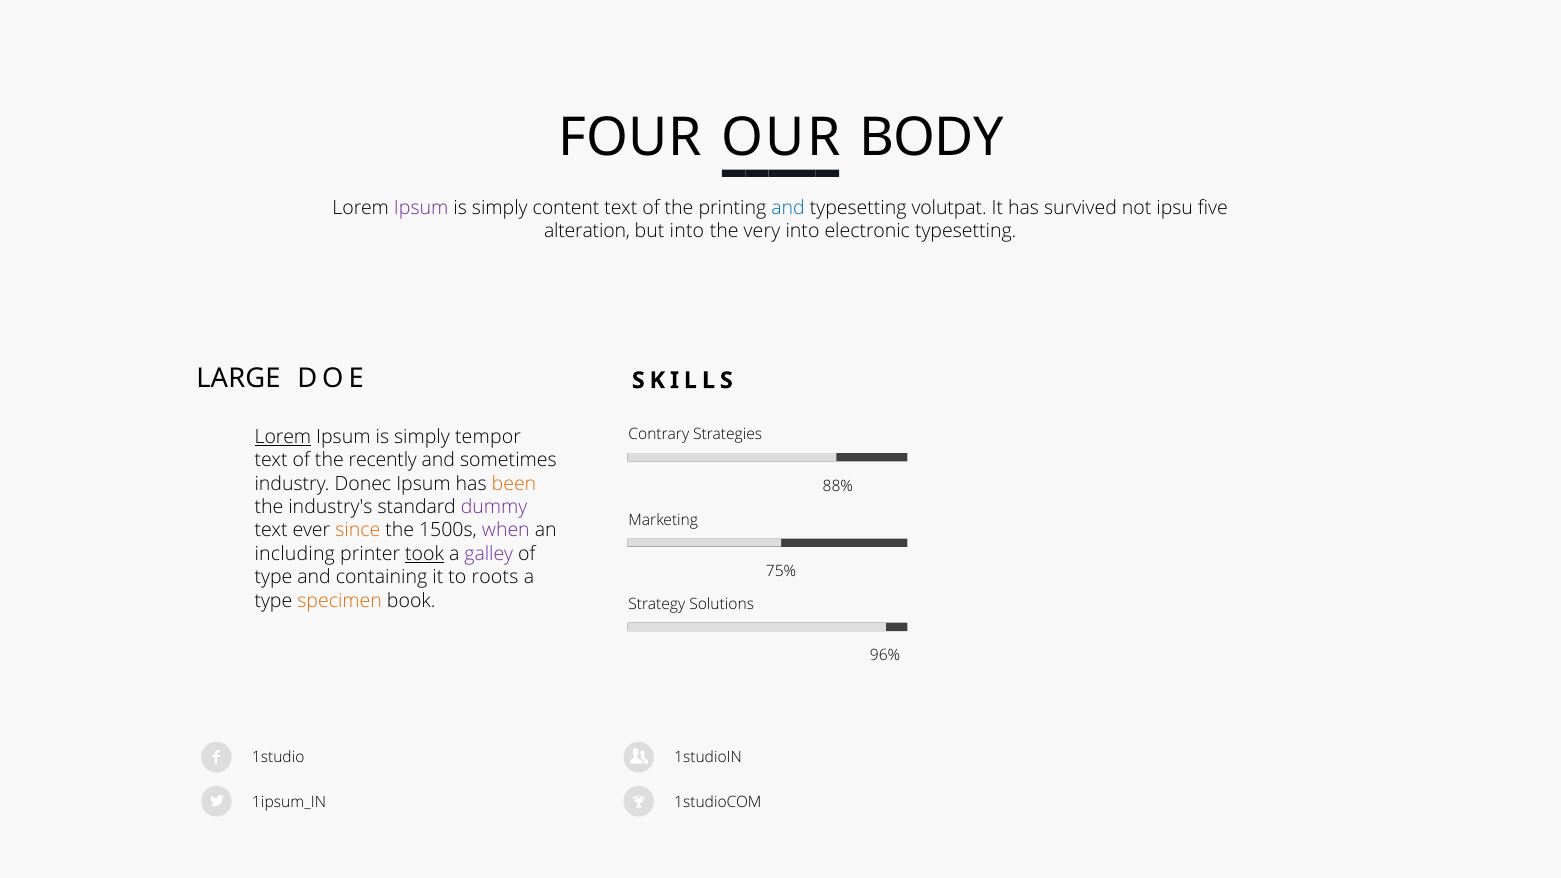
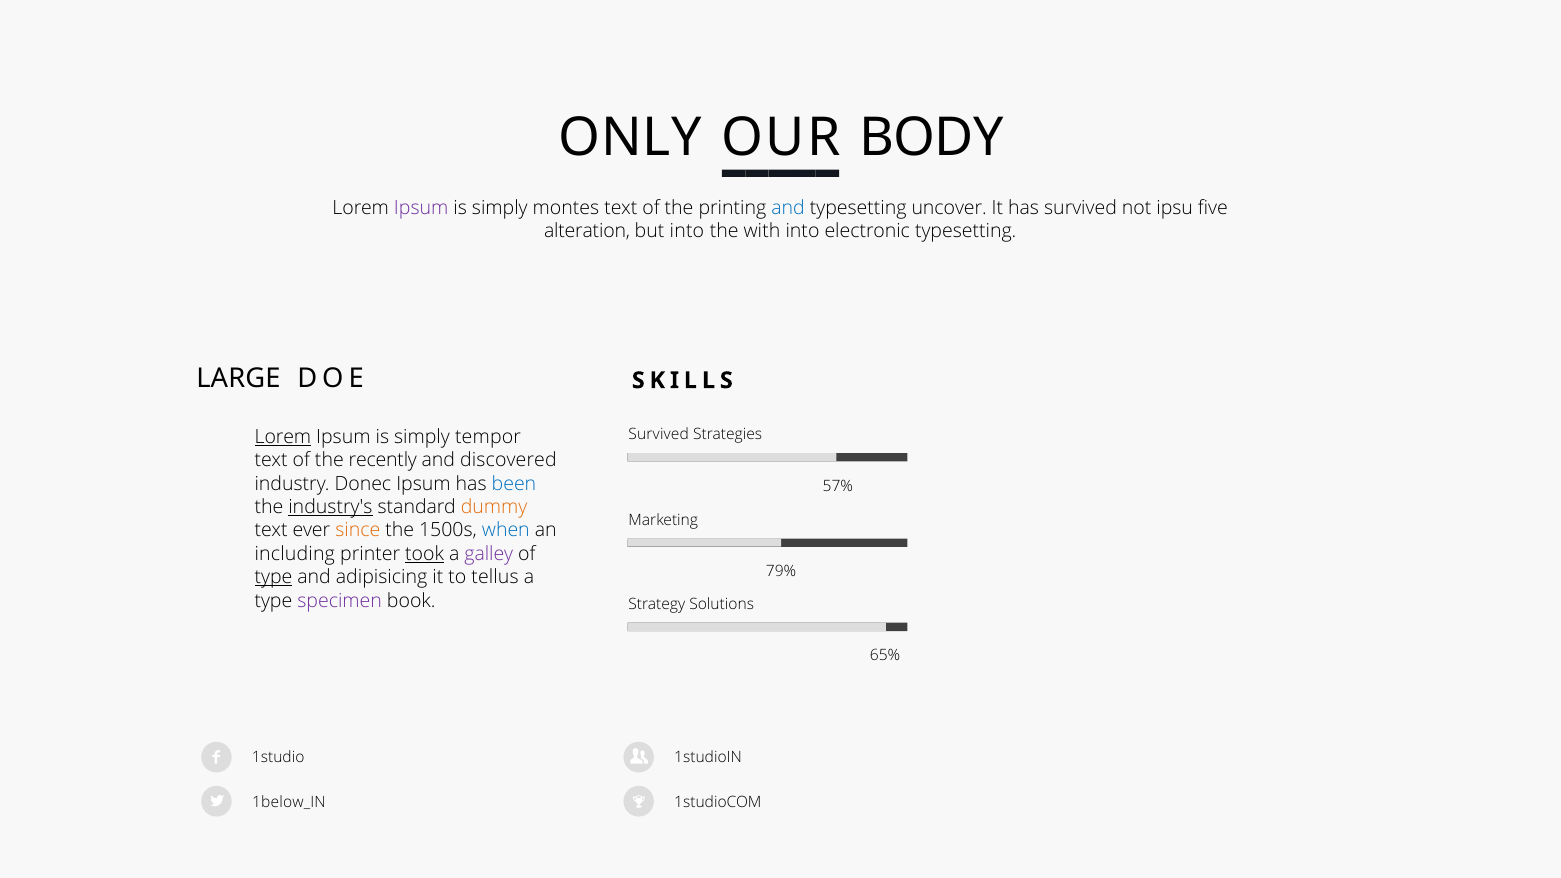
FOUR: FOUR -> ONLY (630, 138)
content: content -> montes (566, 208)
volutpat: volutpat -> uncover (949, 208)
very: very -> with (762, 231)
Contrary: Contrary -> Survived (659, 435)
sometimes: sometimes -> discovered (508, 460)
been colour: orange -> blue (514, 484)
88%: 88% -> 57% (838, 486)
industry's underline: none -> present (330, 507)
dummy colour: purple -> orange (494, 507)
when colour: purple -> blue (506, 531)
75%: 75% -> 79% (781, 572)
type underline: none -> present (273, 577)
containing: containing -> adipisicing (382, 577)
roots: roots -> tellus (495, 577)
specimen colour: orange -> purple (340, 601)
96%: 96% -> 65% (885, 656)
1ipsum_IN: 1ipsum_IN -> 1below_IN (289, 802)
